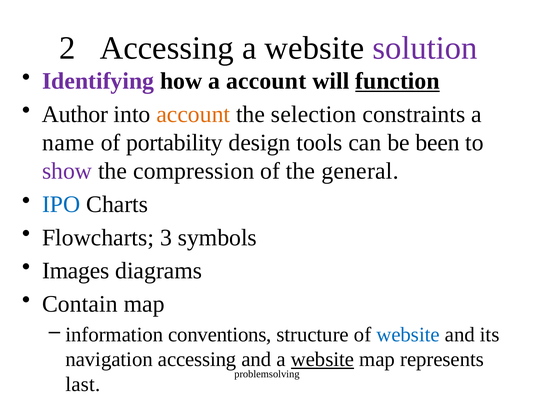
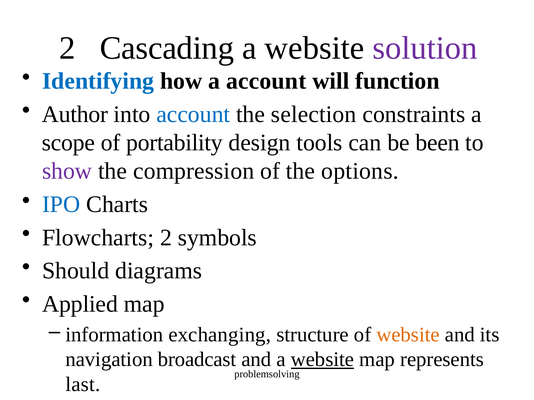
2 Accessing: Accessing -> Cascading (167, 48)
Identifying colour: purple -> blue (98, 81)
function underline: present -> none (397, 81)
account colour: orange -> blue (193, 114)
name: name -> scope (69, 143)
general: general -> options (360, 171)
Flowcharts 3: 3 -> 2 (166, 238)
Images: Images -> Should (76, 271)
Contain: Contain -> Applied (80, 304)
conventions: conventions -> exchanging (220, 335)
website colour: blue -> orange (408, 335)
navigation accessing: accessing -> broadcast (197, 360)
